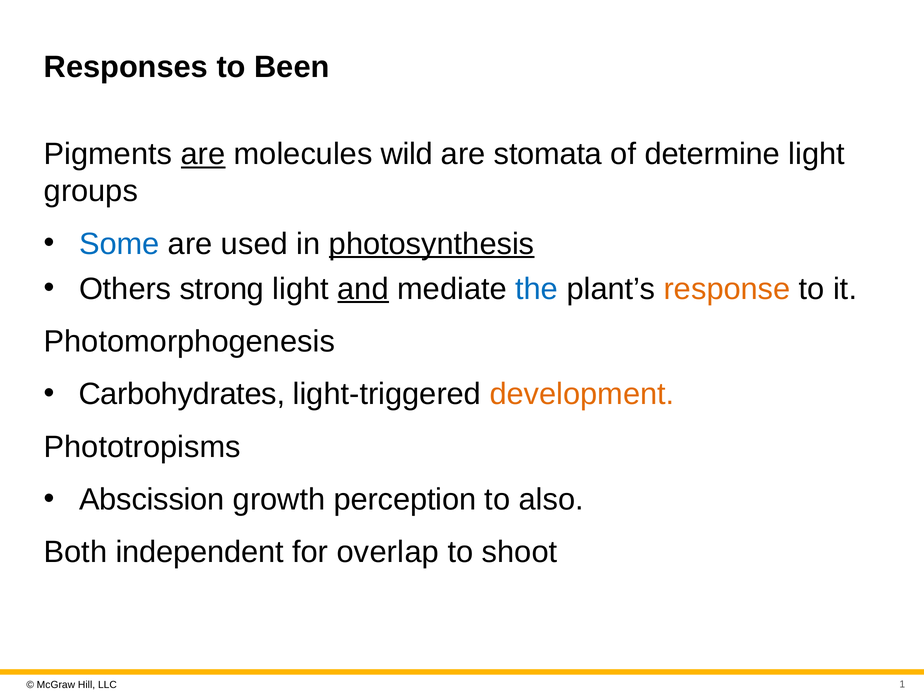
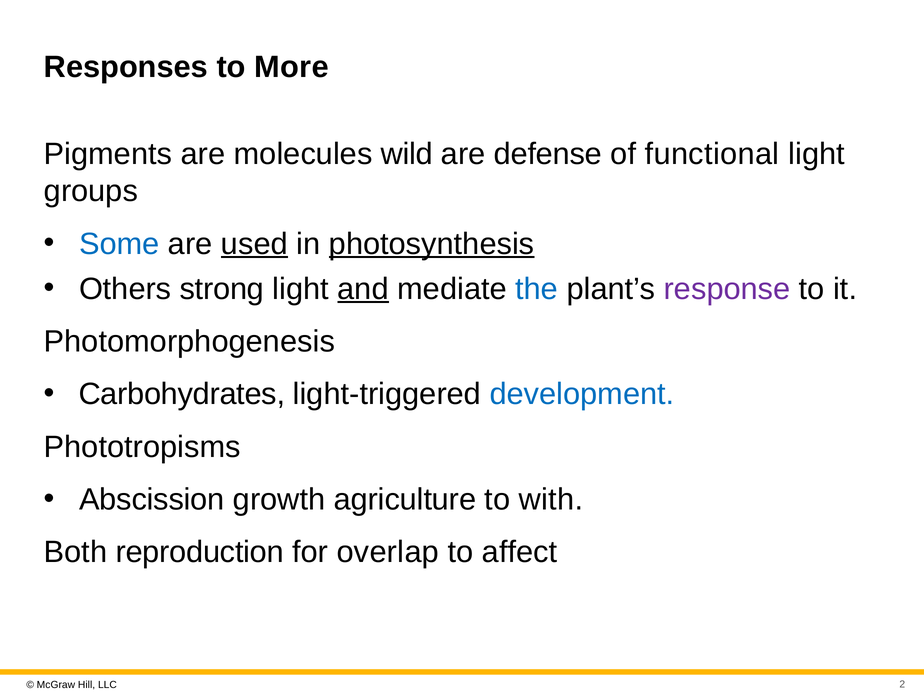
Been: Been -> More (292, 67)
are underline: present -> none (203, 154)
stomata: stomata -> defense (548, 154)
determine: determine -> functional (712, 154)
used underline: none -> present (254, 244)
response colour: orange -> purple (727, 289)
development colour: orange -> blue (582, 394)
perception: perception -> agriculture (405, 500)
also: also -> with (551, 500)
independent: independent -> reproduction (200, 552)
shoot: shoot -> affect (520, 552)
1: 1 -> 2 (902, 684)
